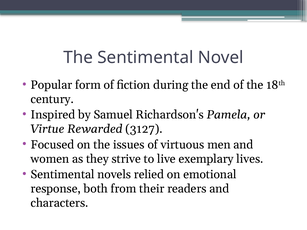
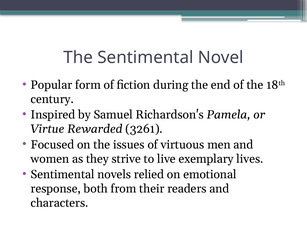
3127: 3127 -> 3261 (144, 129)
